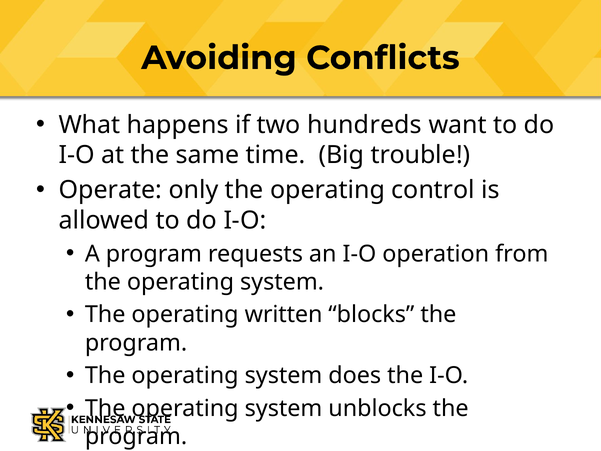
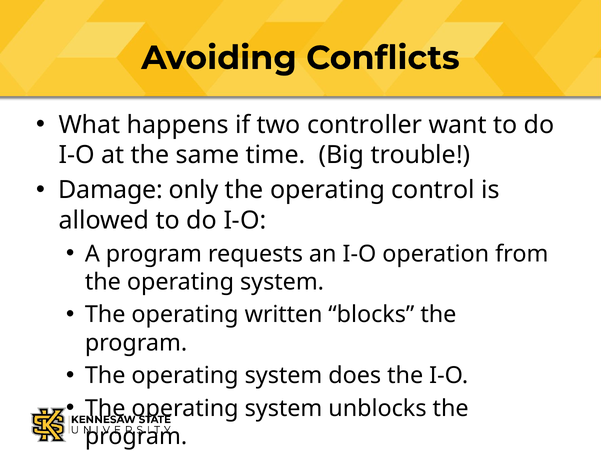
hundreds: hundreds -> controller (365, 125)
Operate: Operate -> Damage (111, 190)
